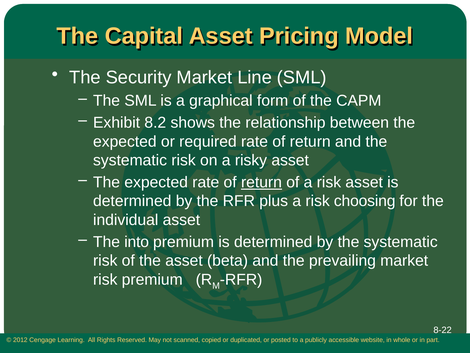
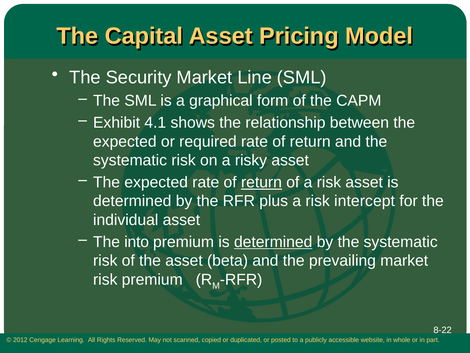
8.2: 8.2 -> 4.1 (155, 123)
choosing: choosing -> intercept (365, 201)
determined underline: none -> present (273, 242)
